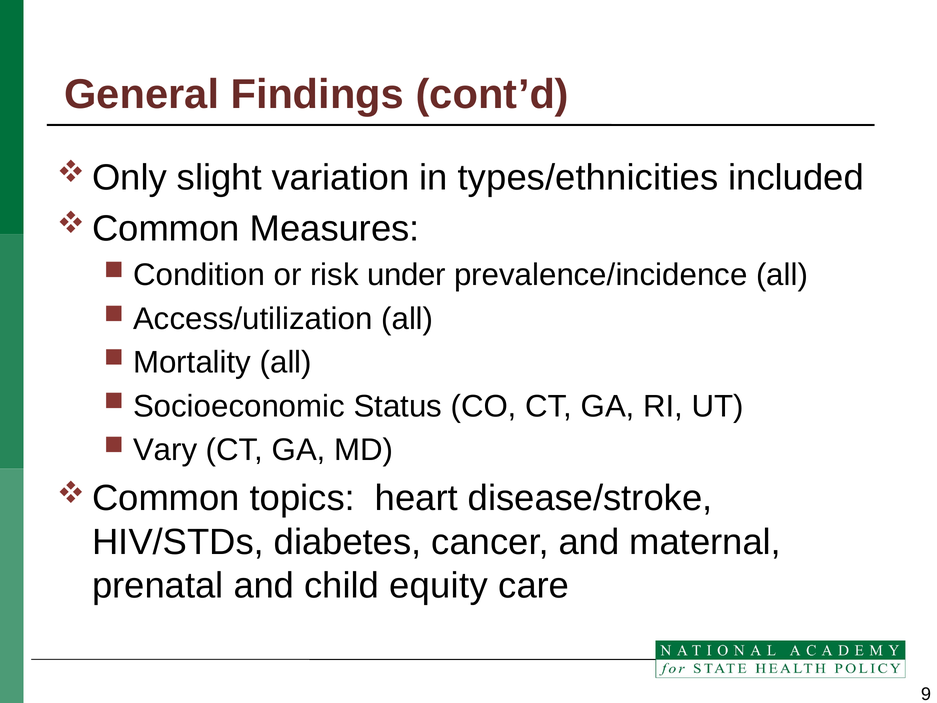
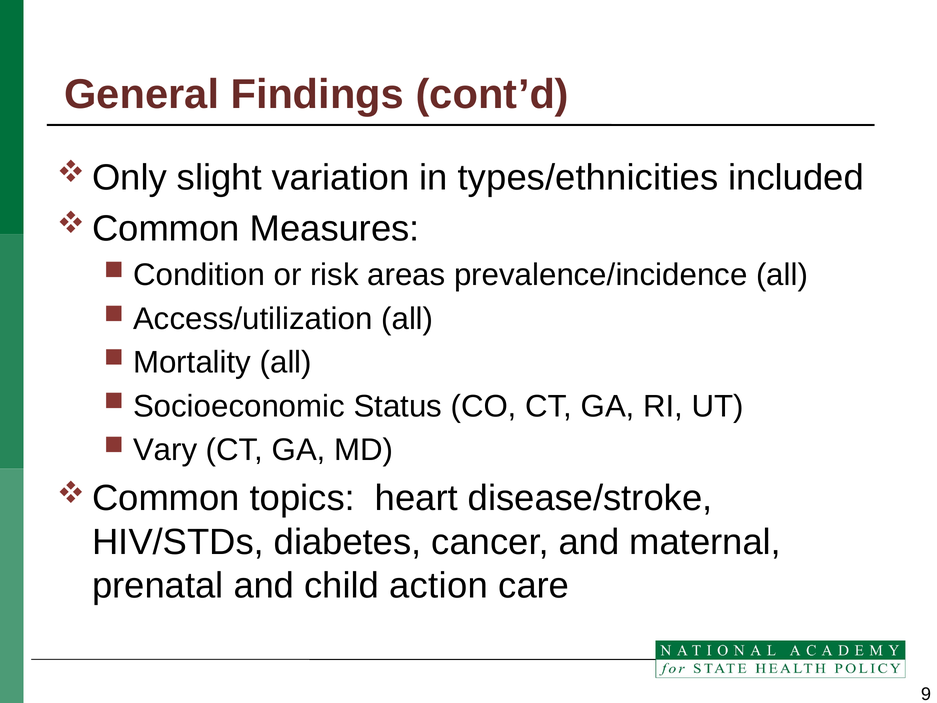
under: under -> areas (406, 275)
equity: equity -> action (439, 586)
